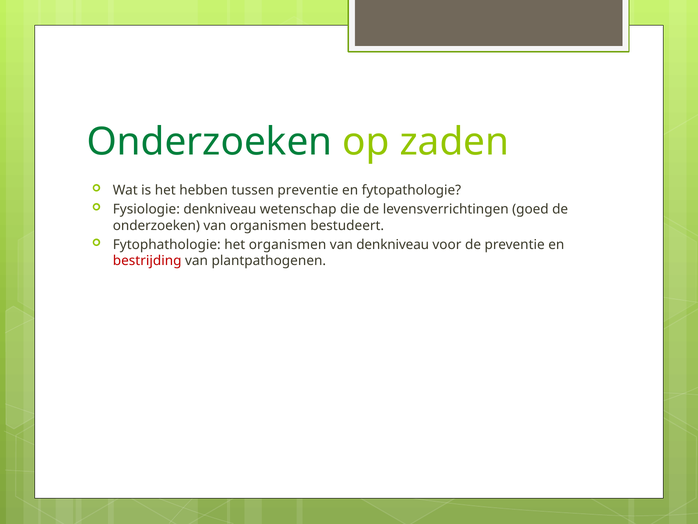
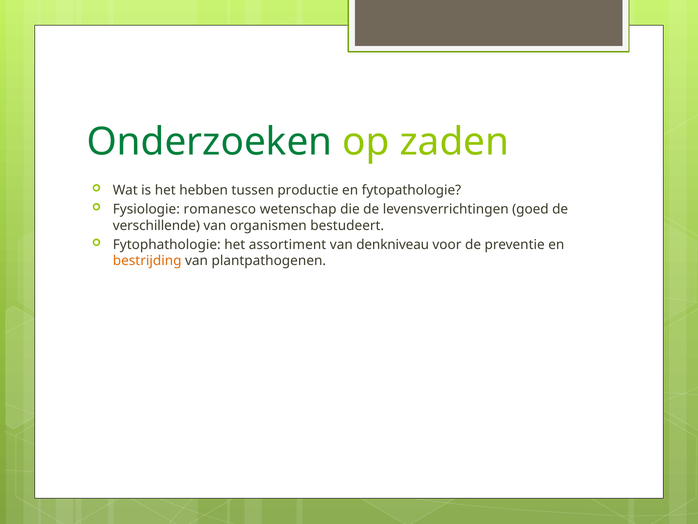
tussen preventie: preventie -> productie (308, 190)
Fysiologie denkniveau: denkniveau -> romanesco (220, 209)
onderzoeken: onderzoeken -> verschillende (156, 225)
het organismen: organismen -> assortiment (288, 244)
bestrijding colour: red -> orange (147, 261)
